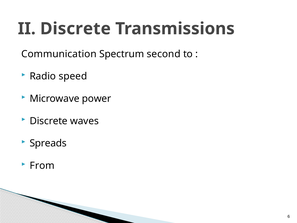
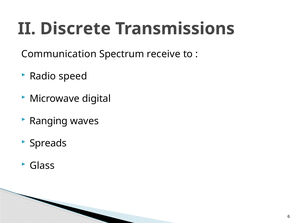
second: second -> receive (164, 54)
power: power -> digital (96, 99)
Discrete: Discrete -> Ranging (49, 121)
From: From -> Glass (42, 165)
